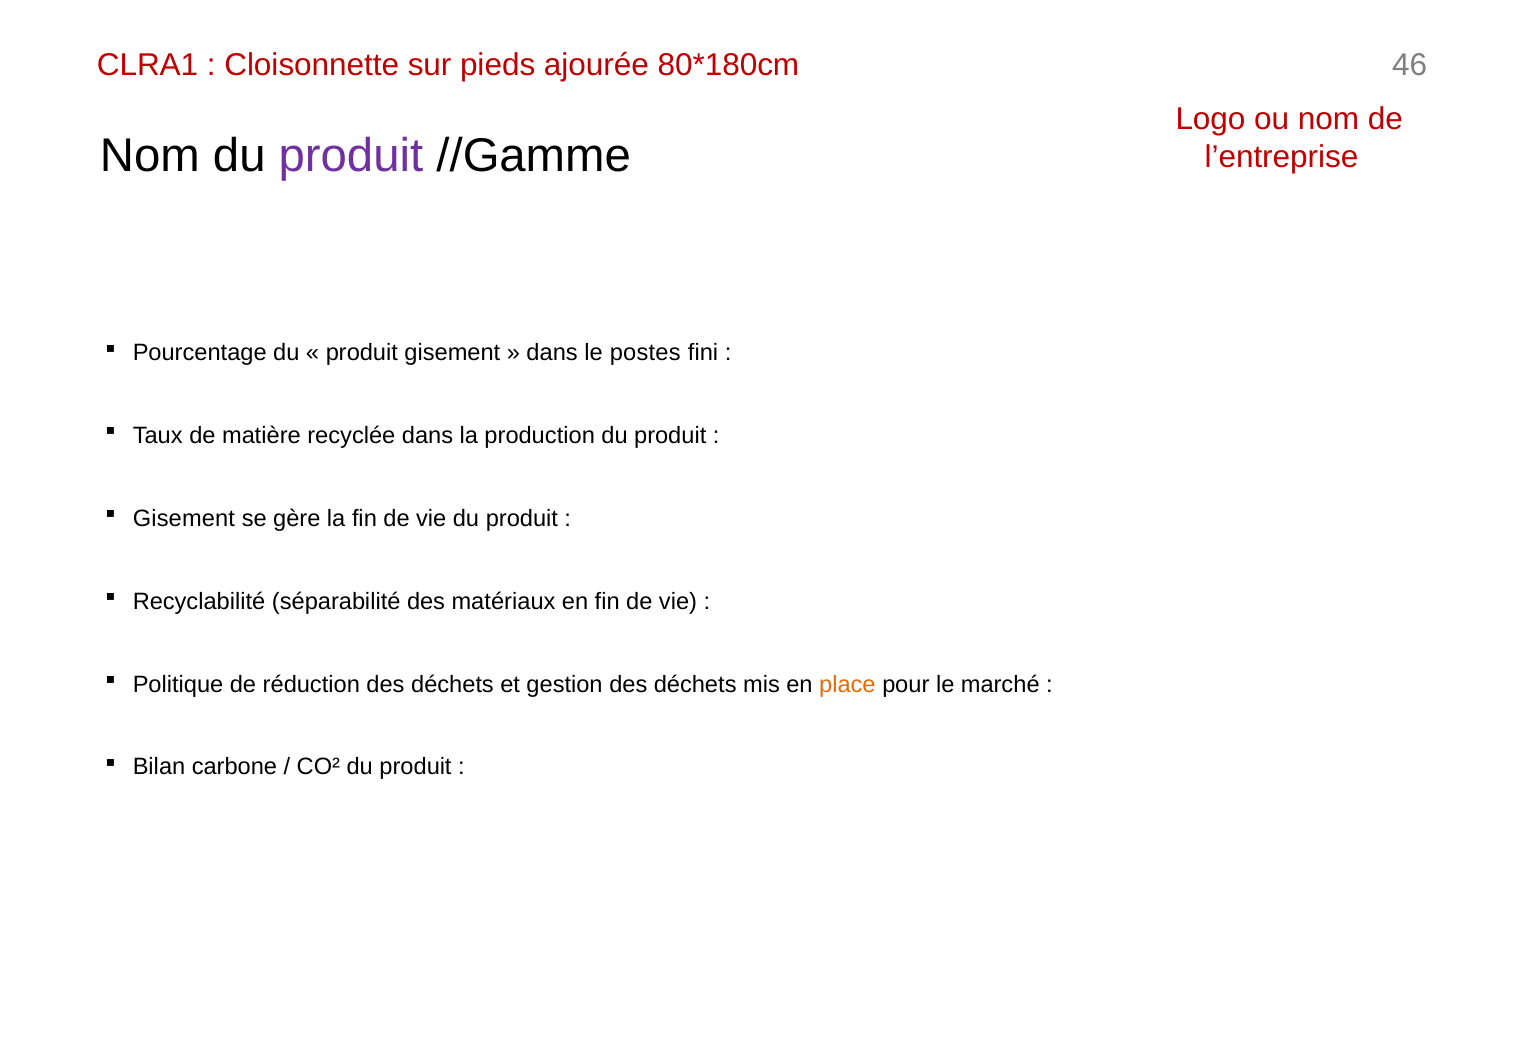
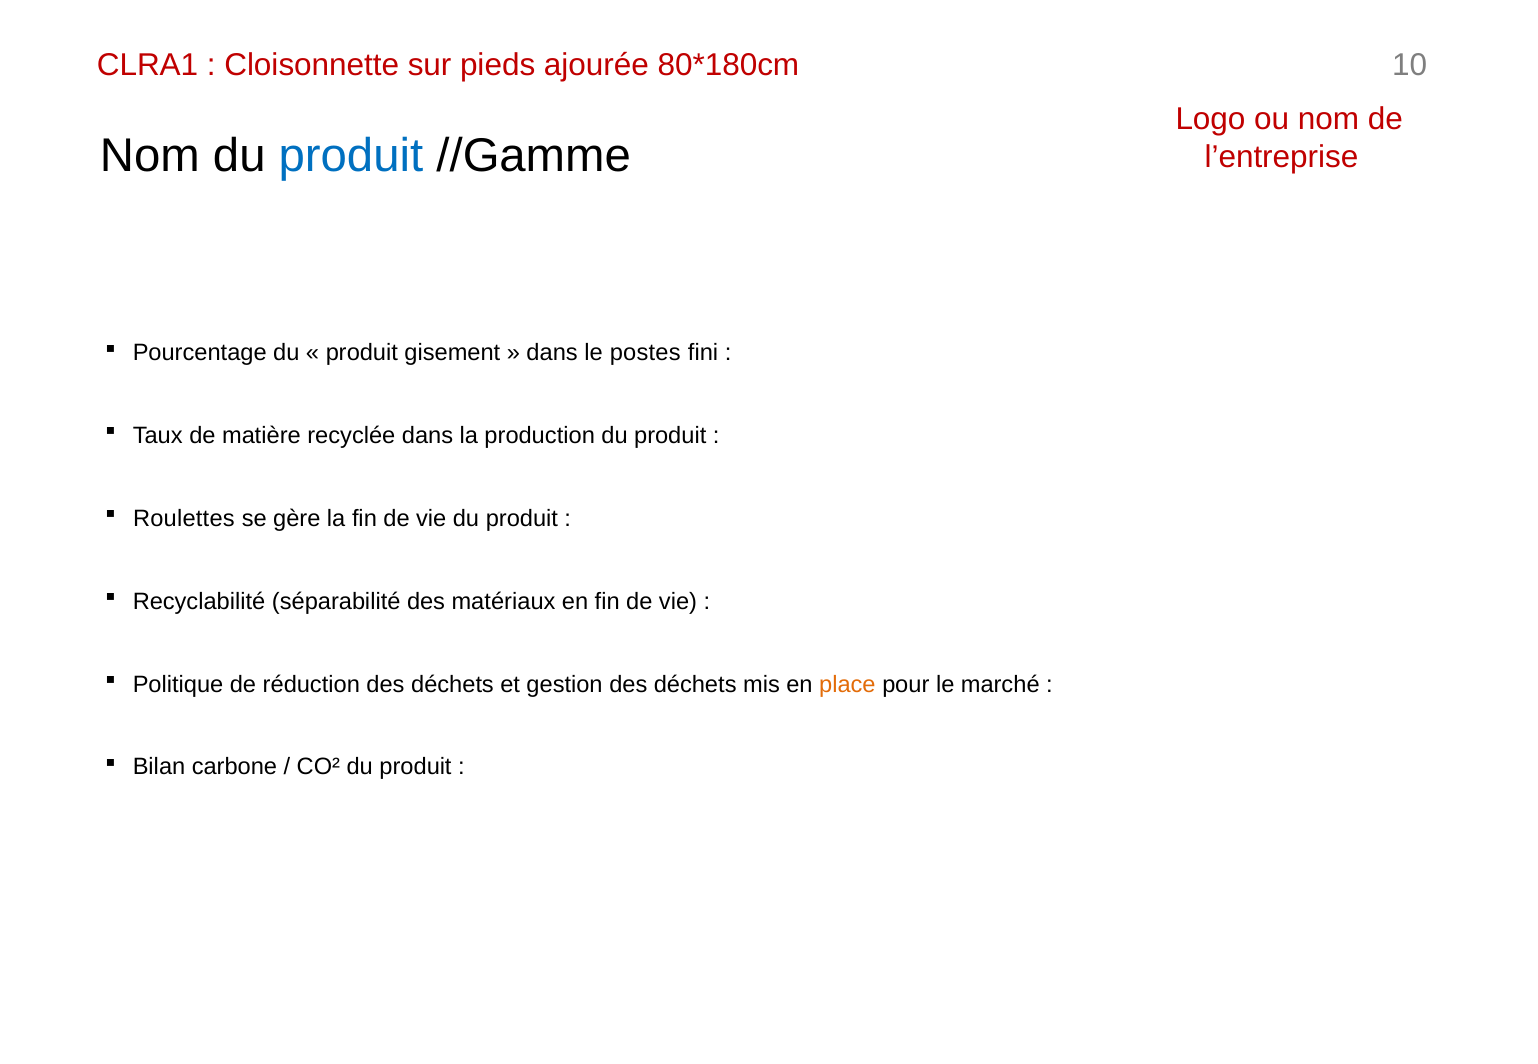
46: 46 -> 10 (1410, 65)
produit colour: purple -> blue (351, 156)
Gisement: Gisement -> Roulettes (184, 519)
